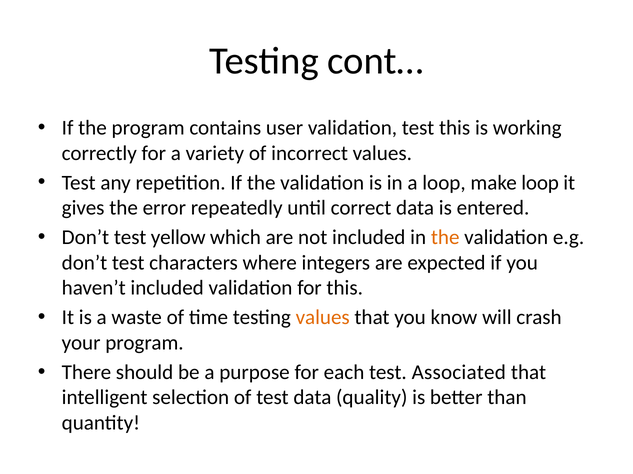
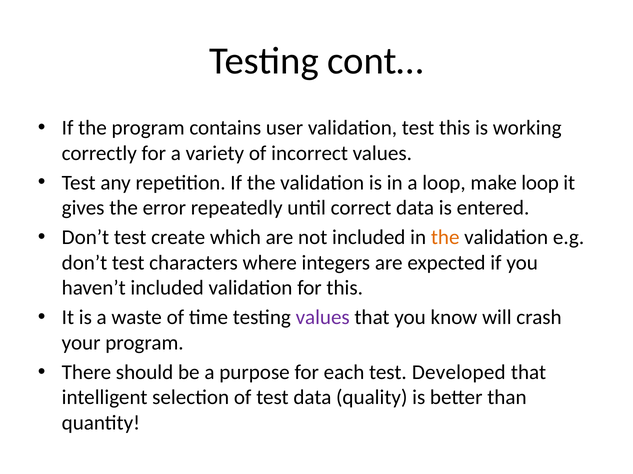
yellow: yellow -> create (178, 238)
values colour: orange -> purple (323, 318)
Associated: Associated -> Developed (459, 373)
